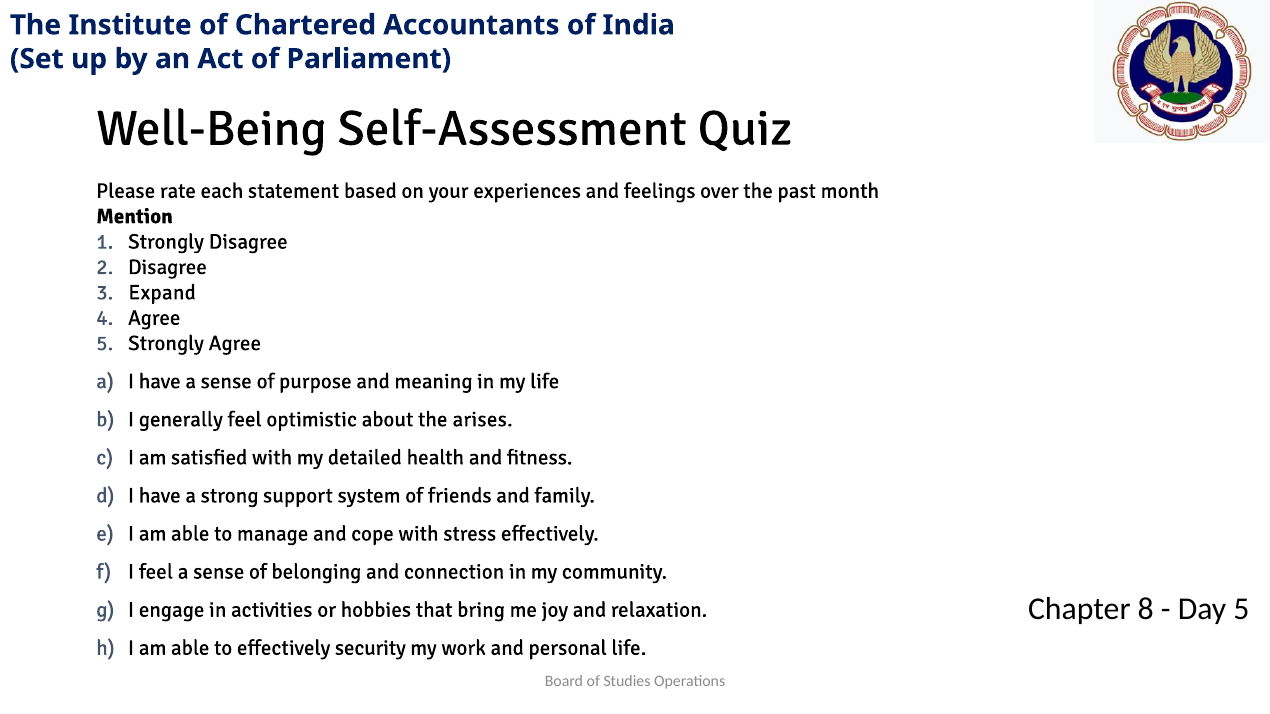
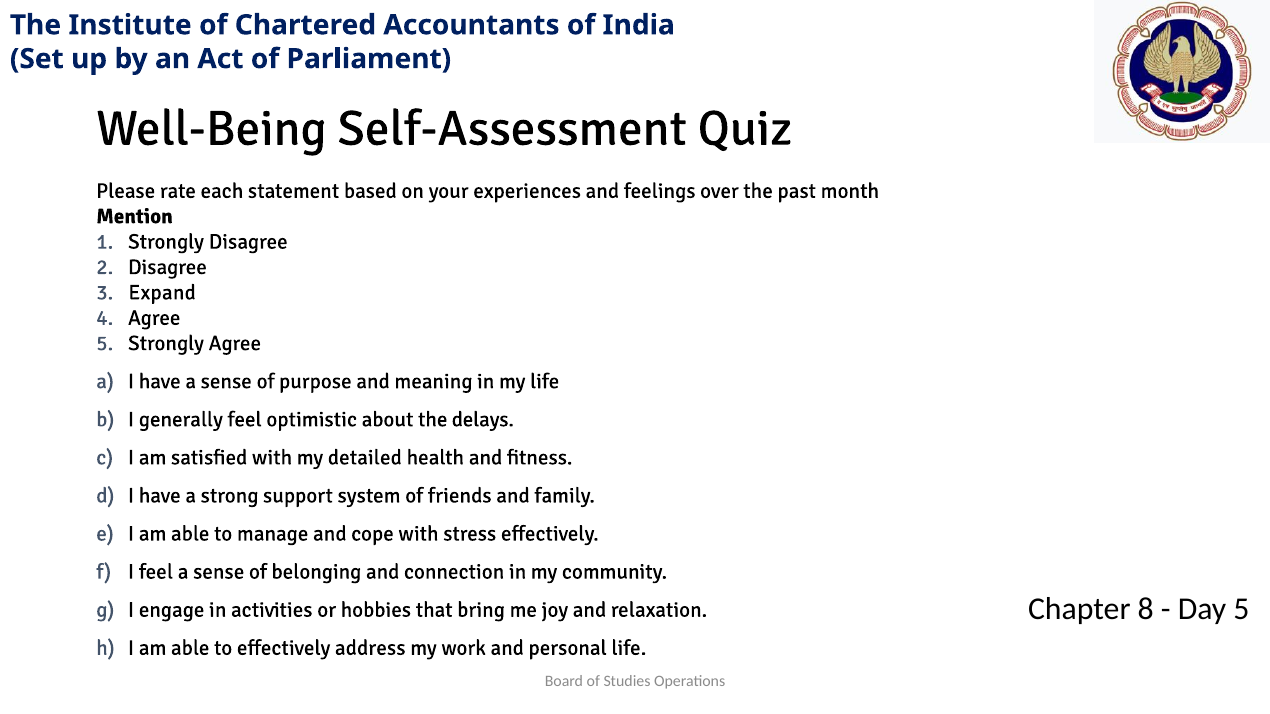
arises: arises -> delays (483, 420)
security: security -> address (370, 648)
